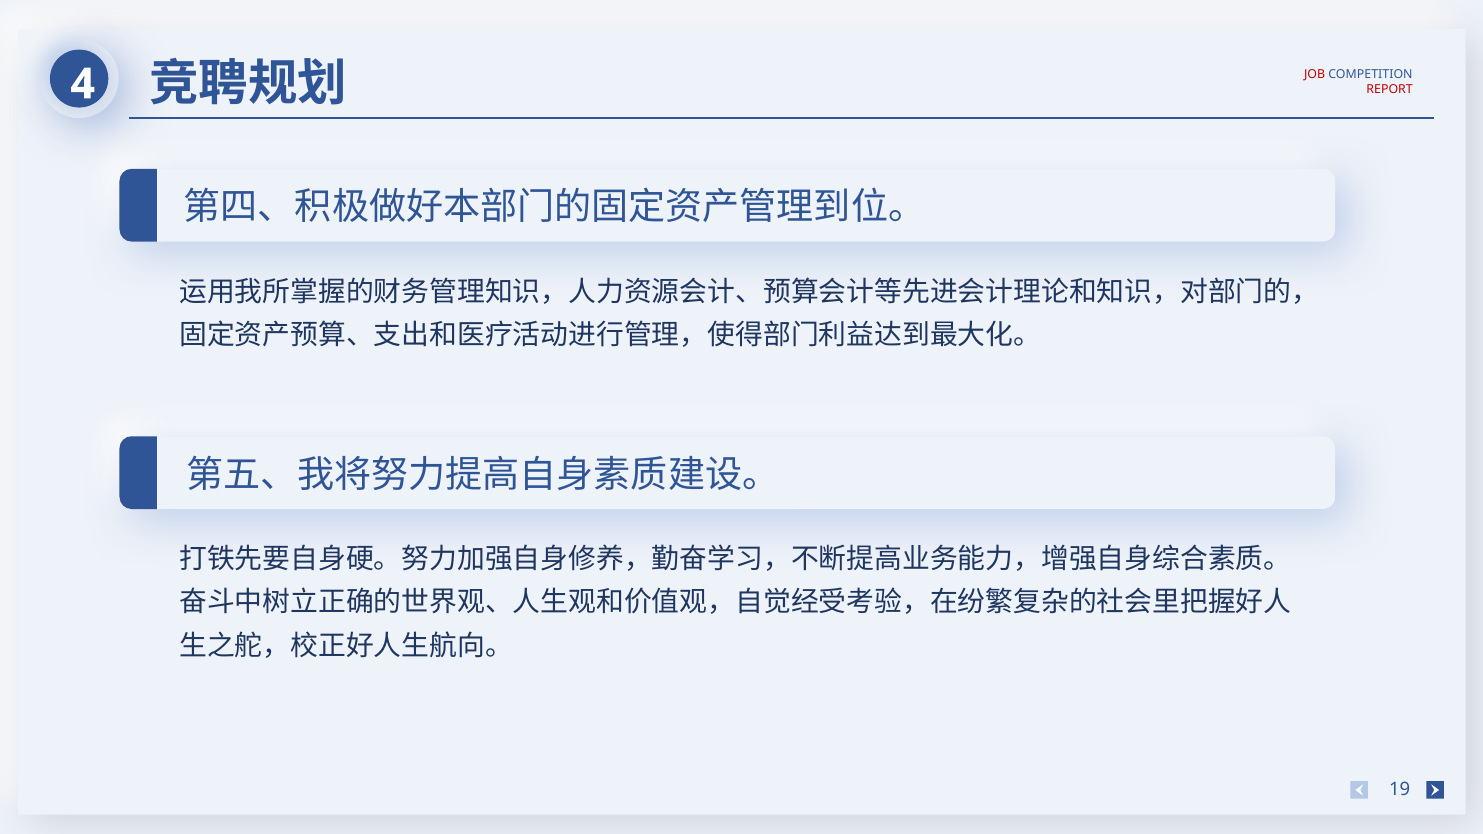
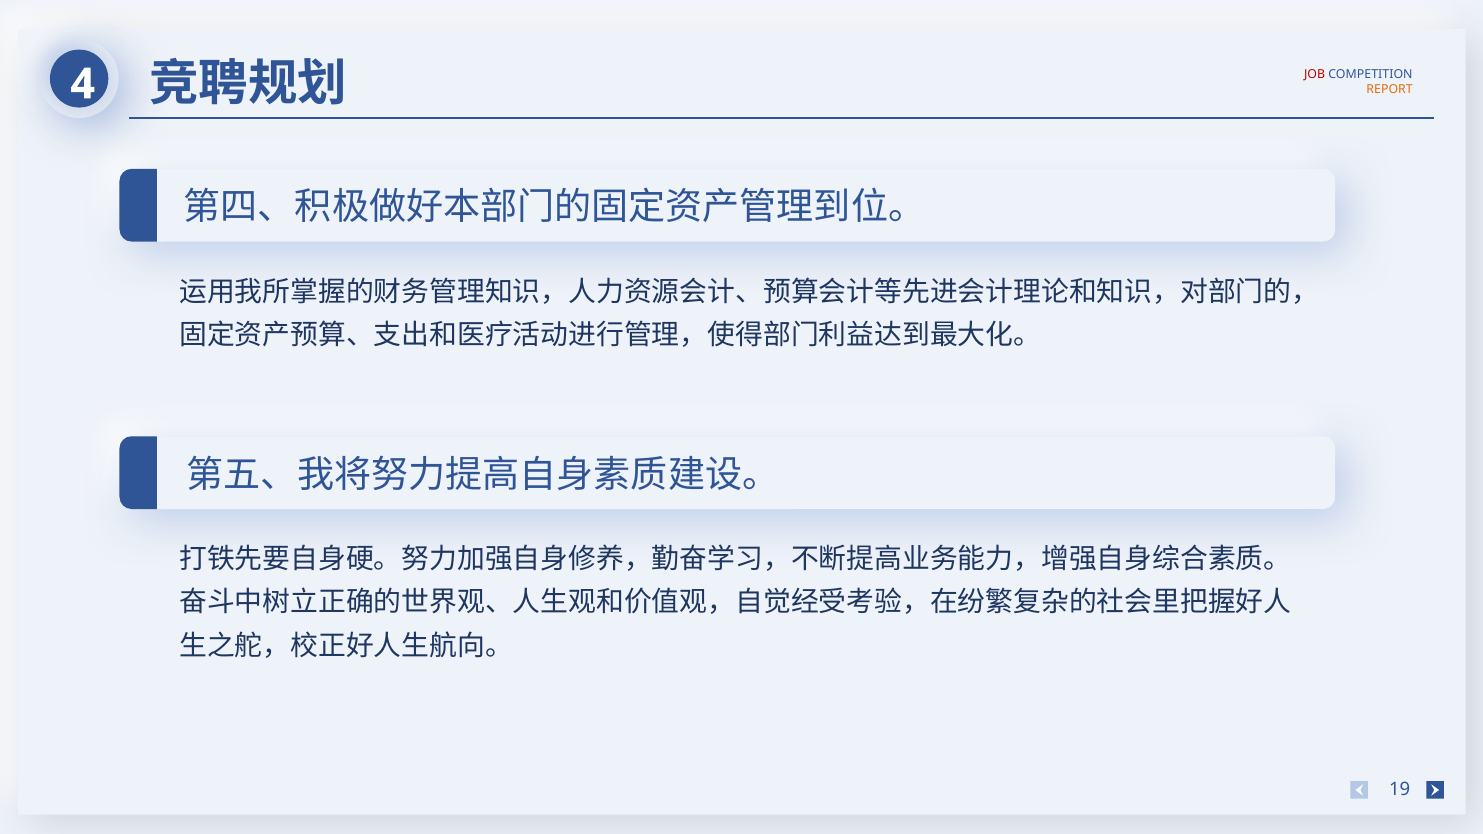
REPORT colour: red -> orange (1390, 90)
